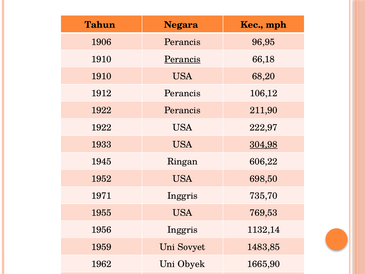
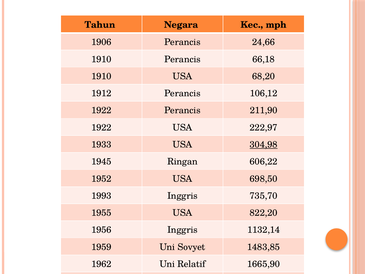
96,95: 96,95 -> 24,66 (264, 42)
Perancis underline: present -> none (183, 59)
1971: 1971 -> 1993 (101, 196)
769,53: 769,53 -> 822,20 (264, 213)
Obyek: Obyek -> Relatif (191, 264)
